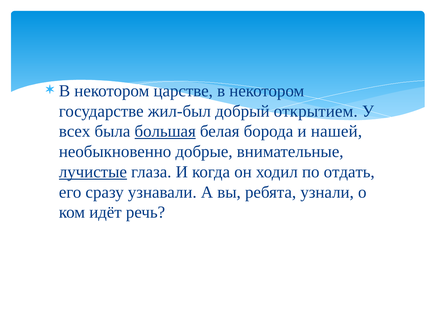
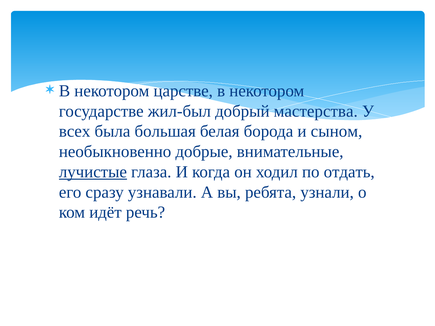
открытием: открытием -> мастерства (316, 111)
большая underline: present -> none (165, 131)
нашей: нашей -> сыном (337, 131)
